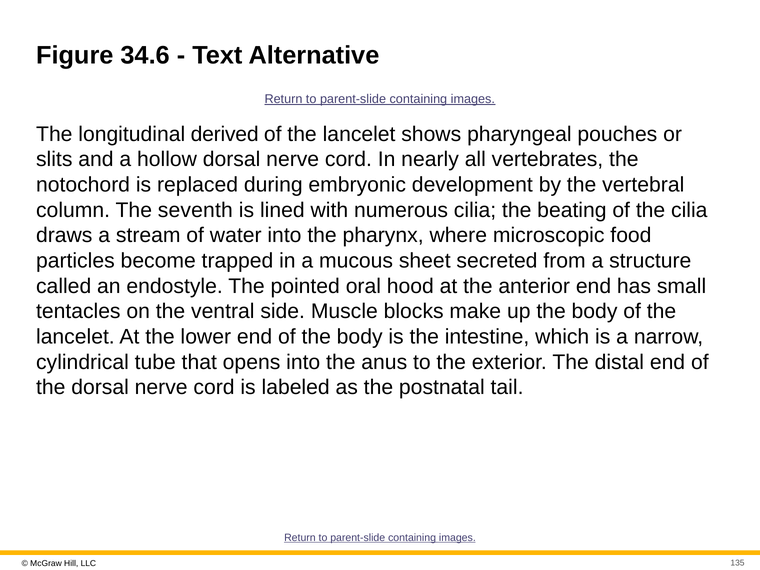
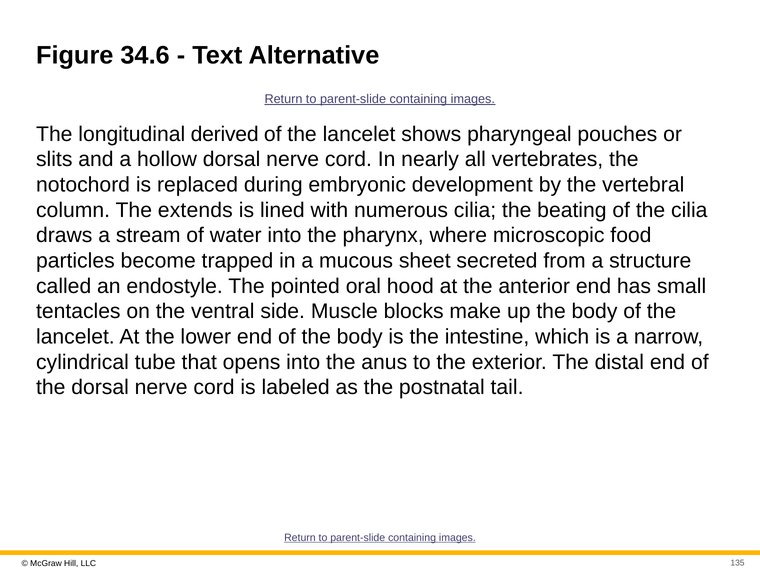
seventh: seventh -> extends (195, 210)
